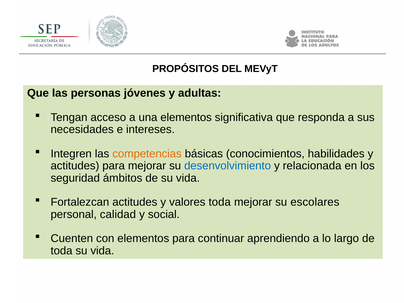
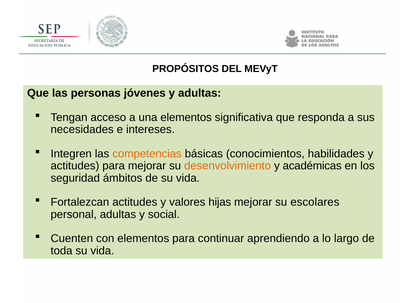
desenvolvimiento colour: blue -> orange (228, 166)
relacionada: relacionada -> académicas (312, 166)
valores toda: toda -> hijas (220, 202)
personal calidad: calidad -> adultas (118, 214)
